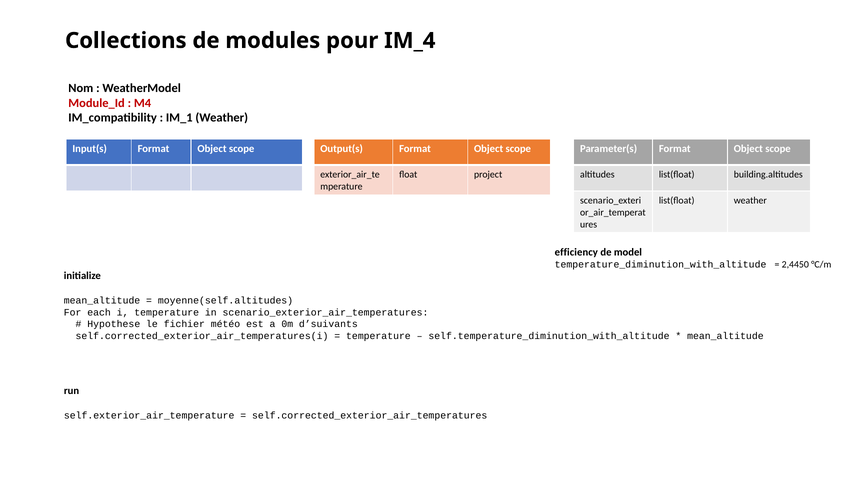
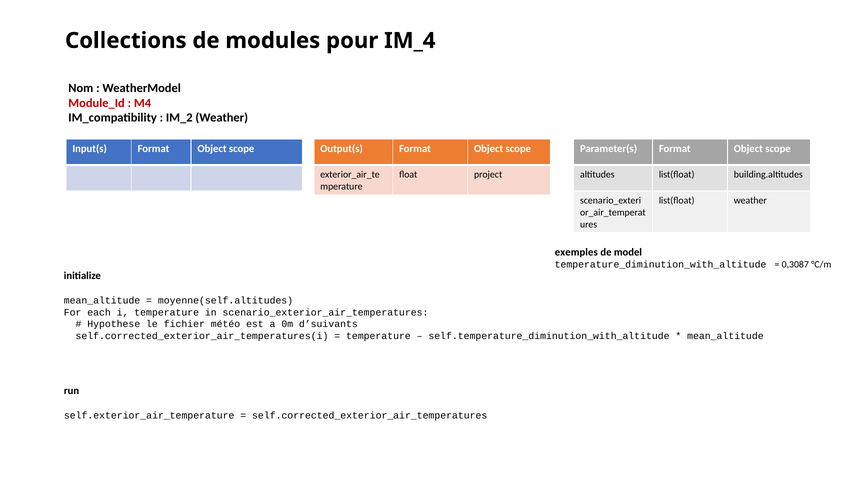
IM_1: IM_1 -> IM_2 (179, 118)
efficiency: efficiency -> exemples (576, 252)
2,4450: 2,4450 -> 0,3087 (795, 264)
